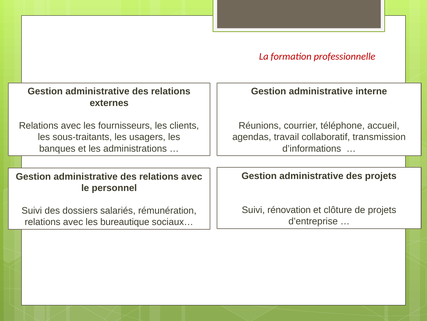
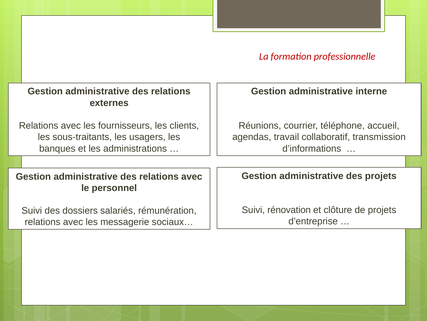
bureautique: bureautique -> messagerie (125, 222)
